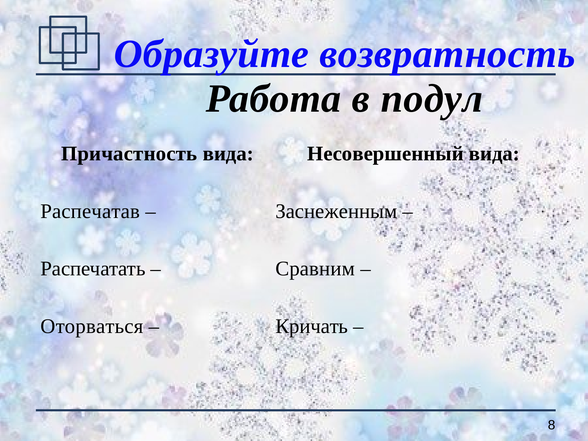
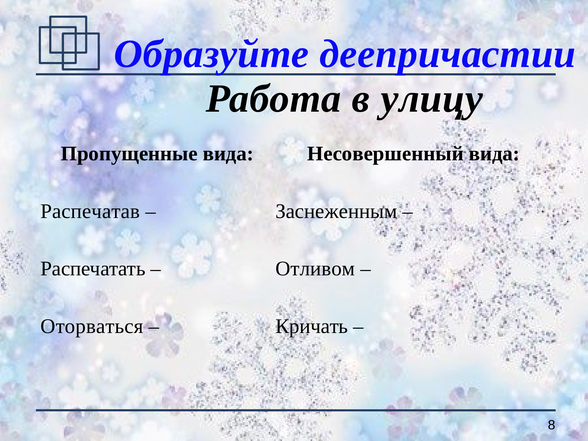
возвратность: возвратность -> деепричастии (448, 54)
подул: подул -> улицу (432, 99)
Причастность: Причастность -> Пропущенные (129, 154)
Сравним: Сравним -> Отливом (315, 269)
